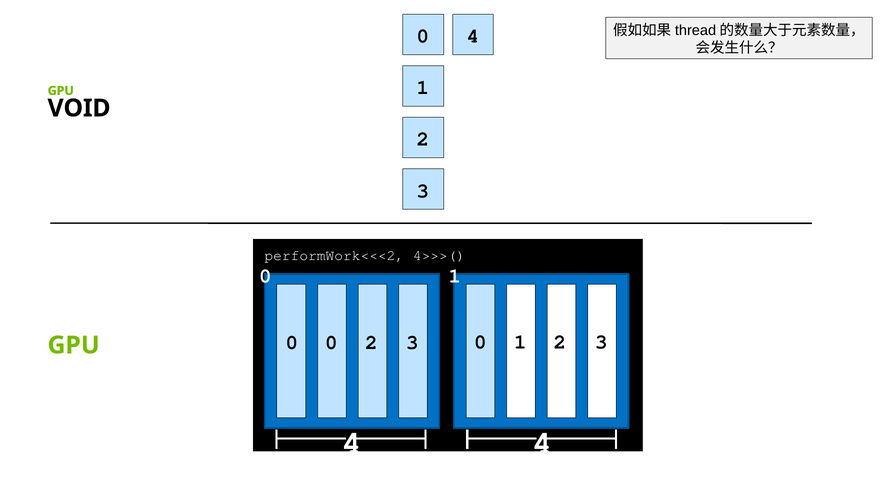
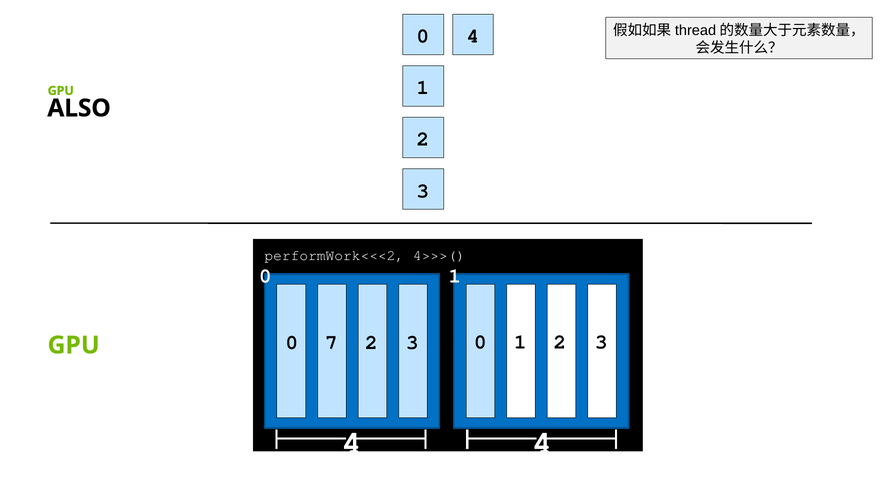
VOID: VOID -> ALSO (79, 108)
0 0: 0 -> 7 (332, 342)
